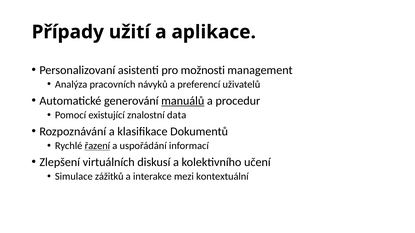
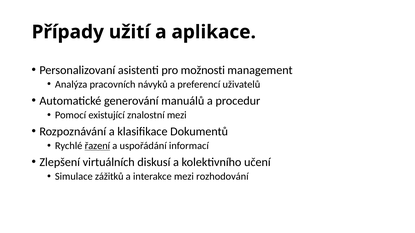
manuálů underline: present -> none (183, 101)
znalostní data: data -> mezi (177, 115)
kontextuální: kontextuální -> rozhodování (222, 177)
